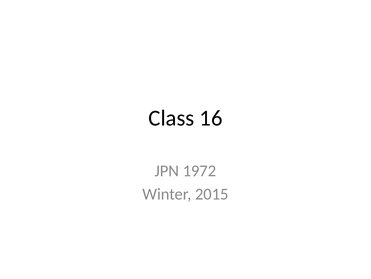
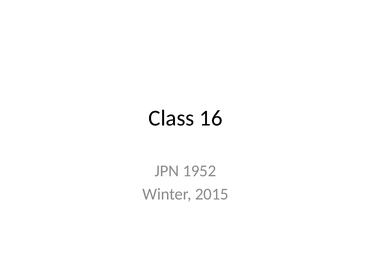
1972: 1972 -> 1952 (199, 171)
